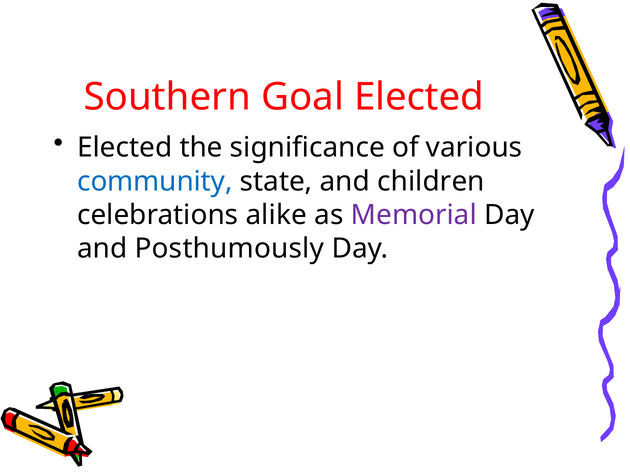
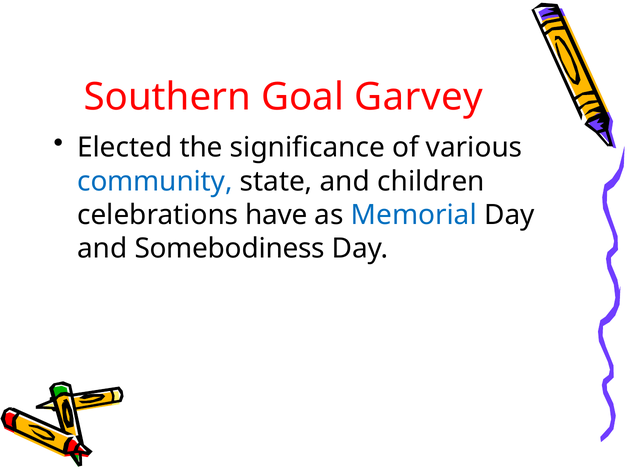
Goal Elected: Elected -> Garvey (419, 97)
alike: alike -> have (277, 215)
Memorial colour: purple -> blue (414, 215)
Posthumously: Posthumously -> Somebodiness (230, 249)
